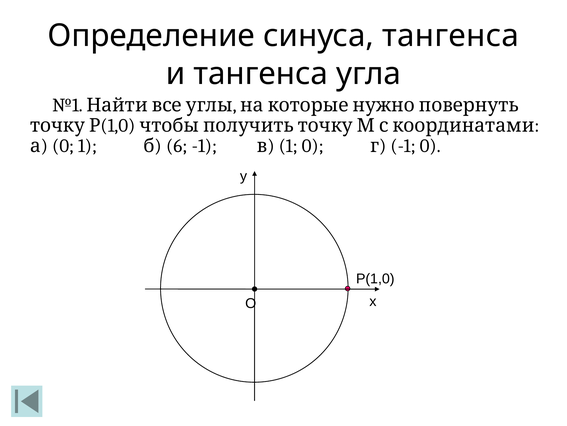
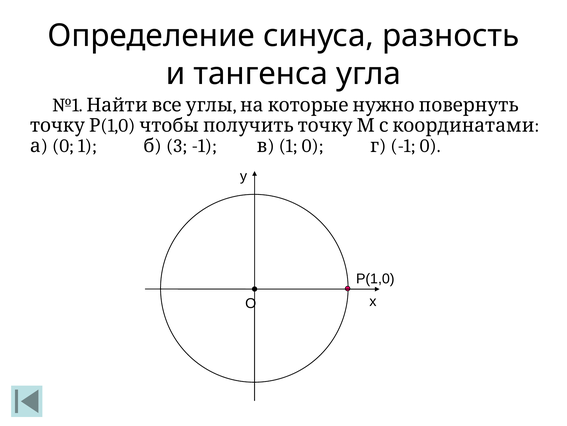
синуса тангенса: тангенса -> разность (451, 36)
6: 6 -> 3 (177, 146)
